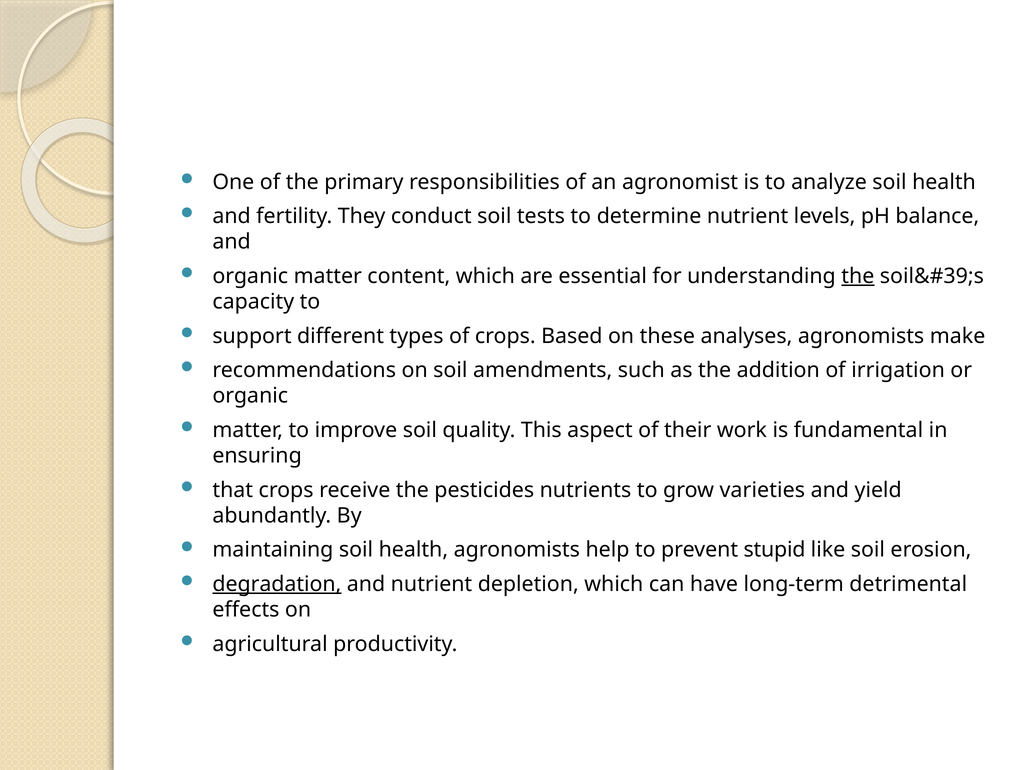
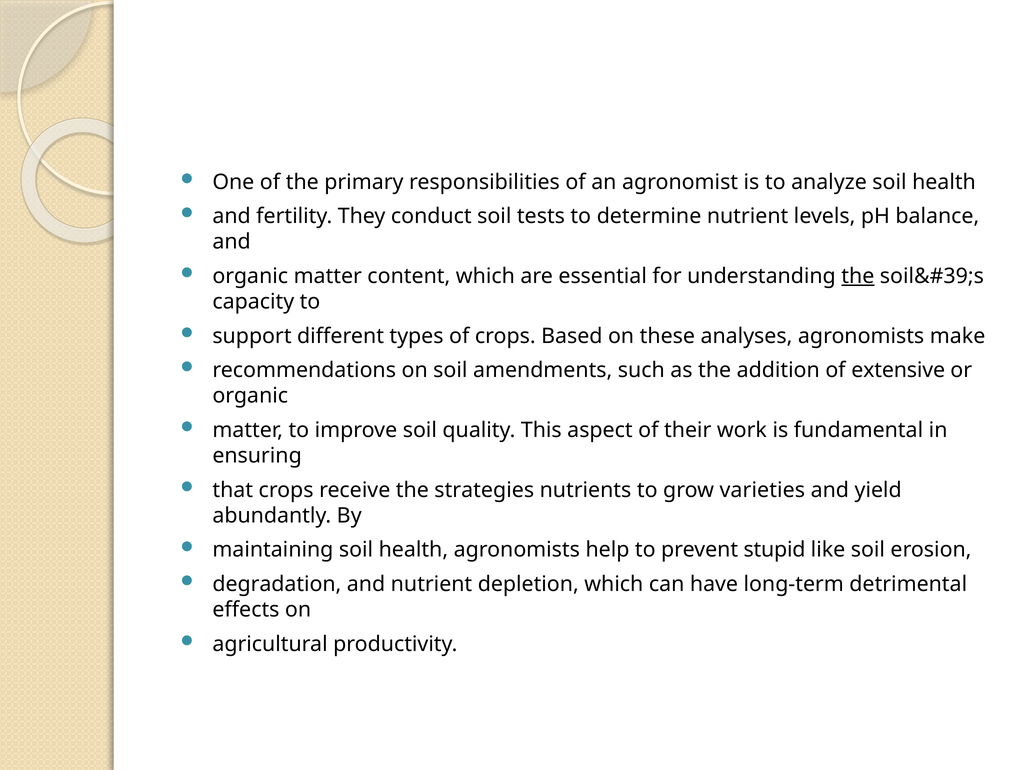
irrigation: irrigation -> extensive (898, 370)
pesticides: pesticides -> strategies (484, 490)
degradation underline: present -> none (277, 584)
